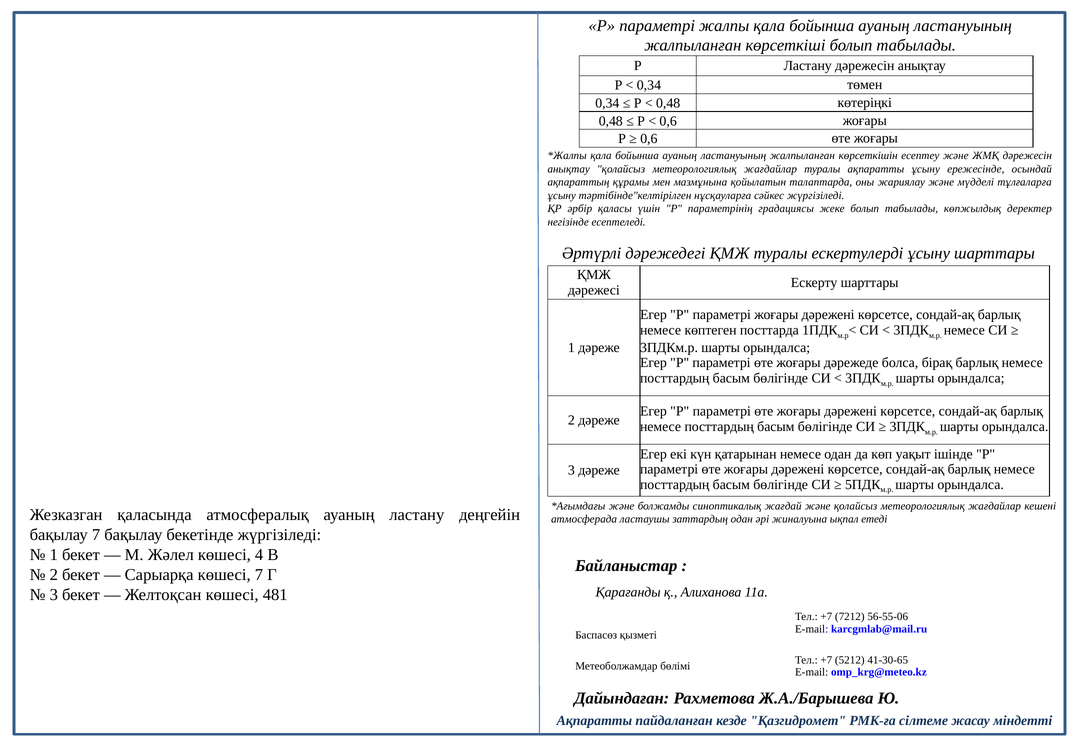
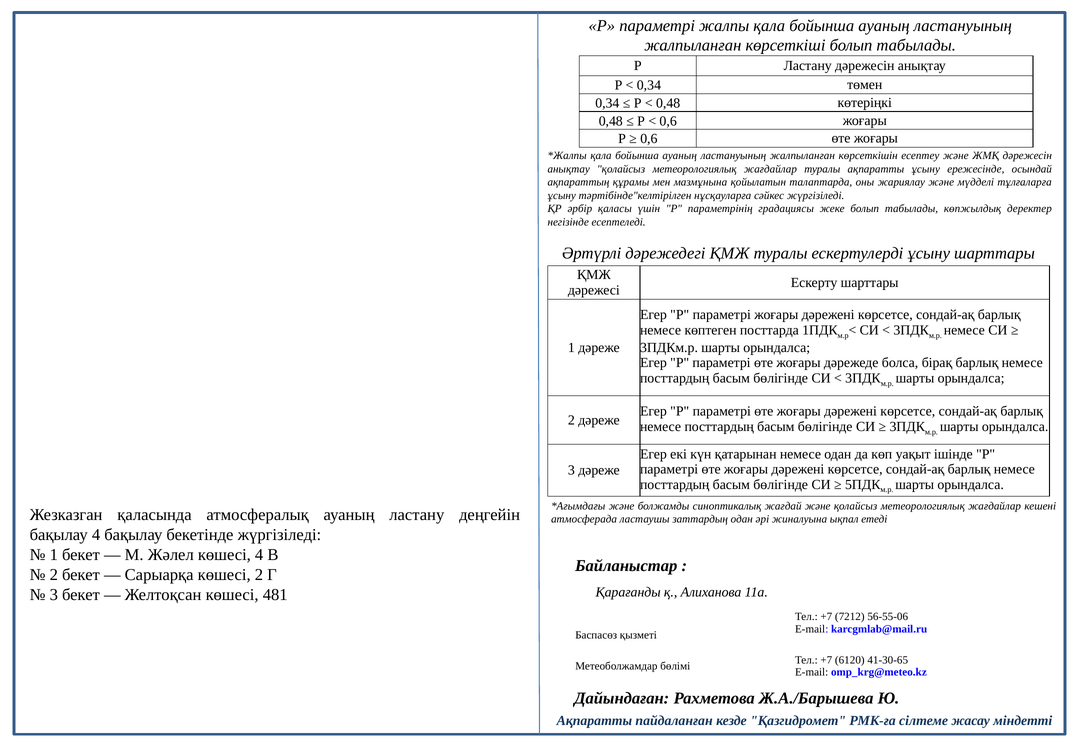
бақылау 7: 7 -> 4 (96, 535)
көшесі 7: 7 -> 2 (259, 575)
5212: 5212 -> 6120 (850, 660)
